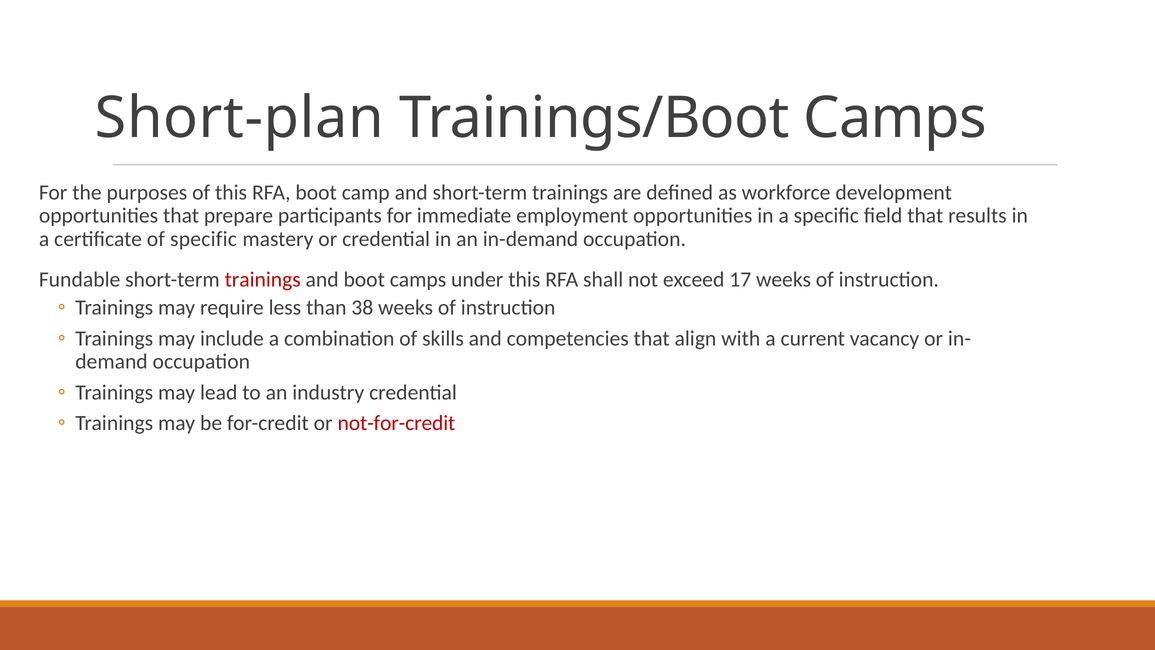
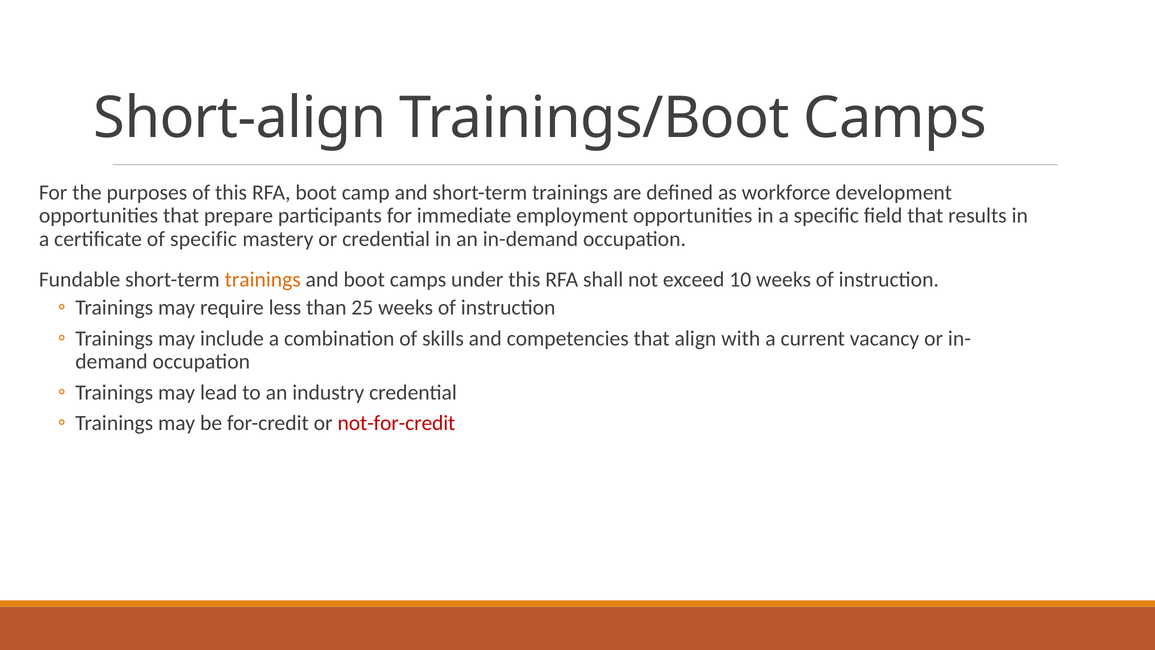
Short-plan: Short-plan -> Short-align (240, 118)
trainings colour: red -> orange (263, 279)
17: 17 -> 10 (740, 279)
38: 38 -> 25 (362, 308)
